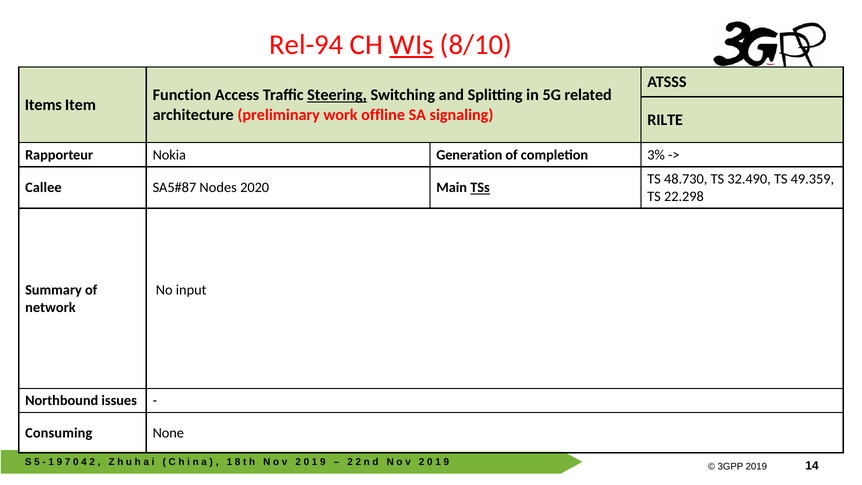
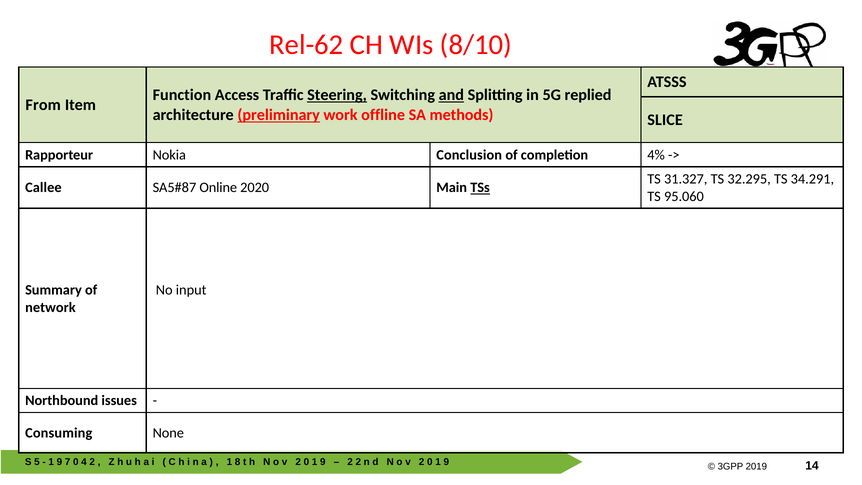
Rel-94: Rel-94 -> Rel-62 (306, 45)
WIs underline: present -> none (412, 45)
and underline: none -> present (451, 95)
related: related -> replied (588, 95)
Items: Items -> From (43, 105)
preliminary underline: none -> present (279, 115)
signaling: signaling -> methods (462, 115)
RILTE: RILTE -> SLICE (665, 120)
Generation: Generation -> Conclusion (469, 155)
3%: 3% -> 4% (656, 155)
48.730: 48.730 -> 31.327 (686, 179)
32.490: 32.490 -> 32.295 (749, 179)
49.359: 49.359 -> 34.291 (812, 179)
Nodes: Nodes -> Online (218, 188)
22.298: 22.298 -> 95.060 (684, 196)
